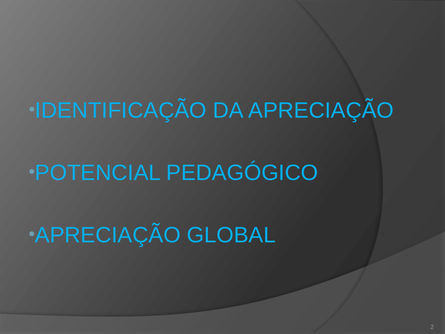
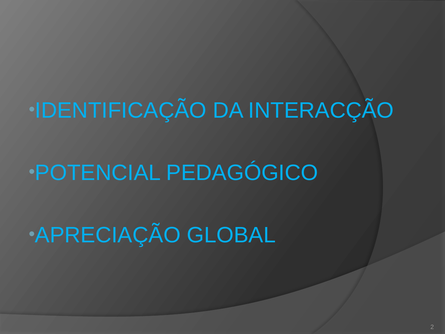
DA APRECIAÇÃO: APRECIAÇÃO -> INTERACÇÃO (321, 110)
